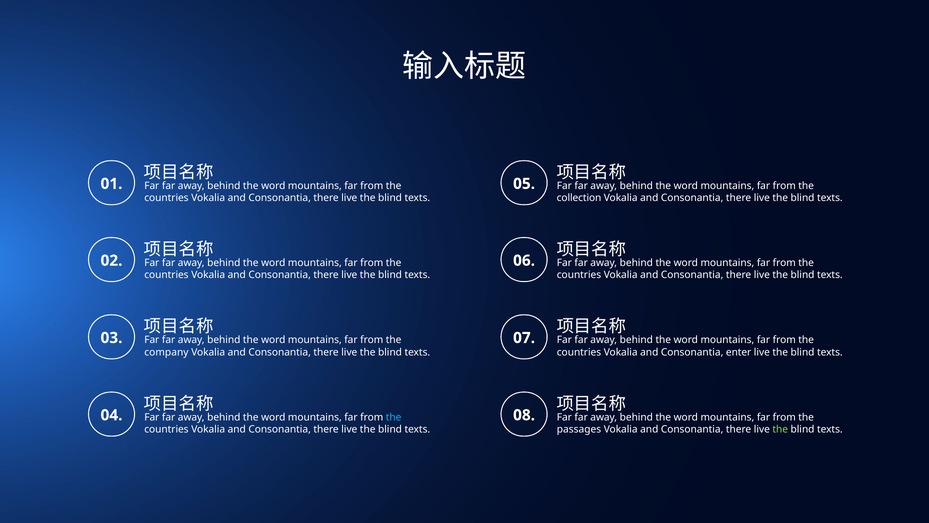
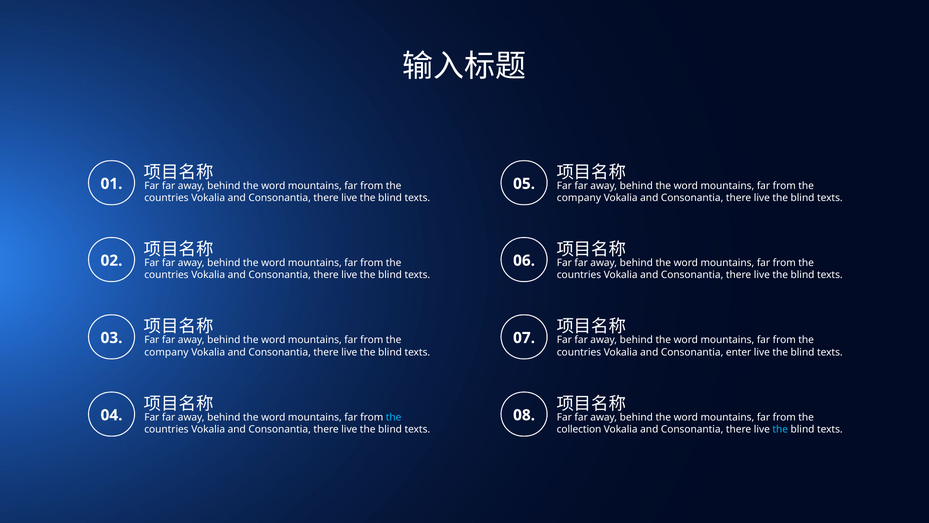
collection: collection -> company (579, 198)
passages: passages -> collection (579, 429)
the colour: light green -> light blue (780, 429)
